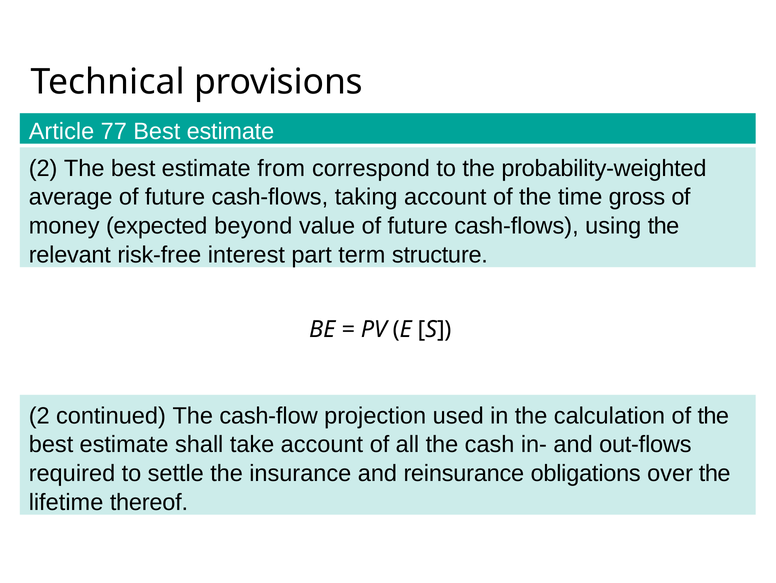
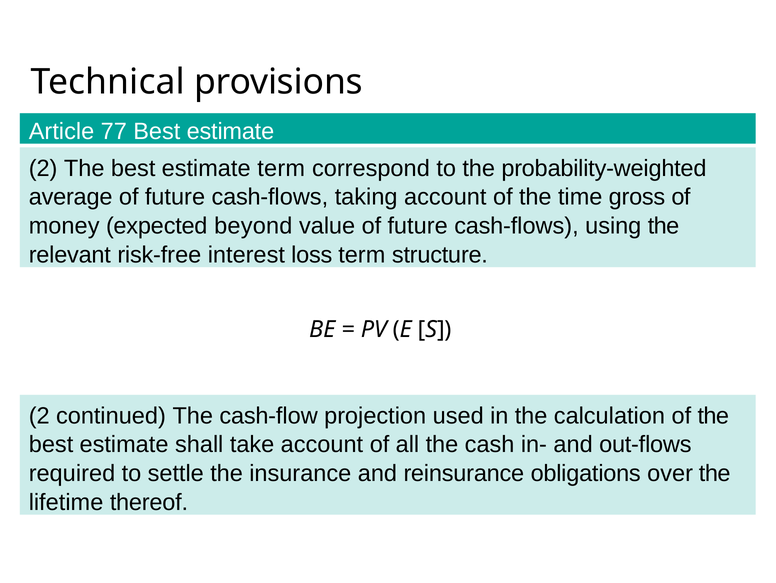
estimate from: from -> term (281, 168)
part: part -> loss (312, 255)
